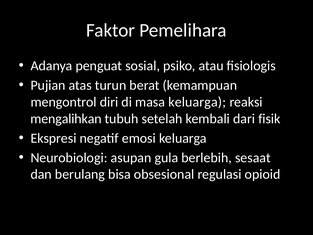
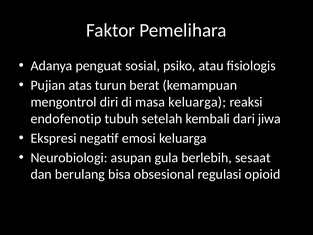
mengalihkan: mengalihkan -> endofenotip (66, 119)
fisik: fisik -> jiwa (269, 119)
